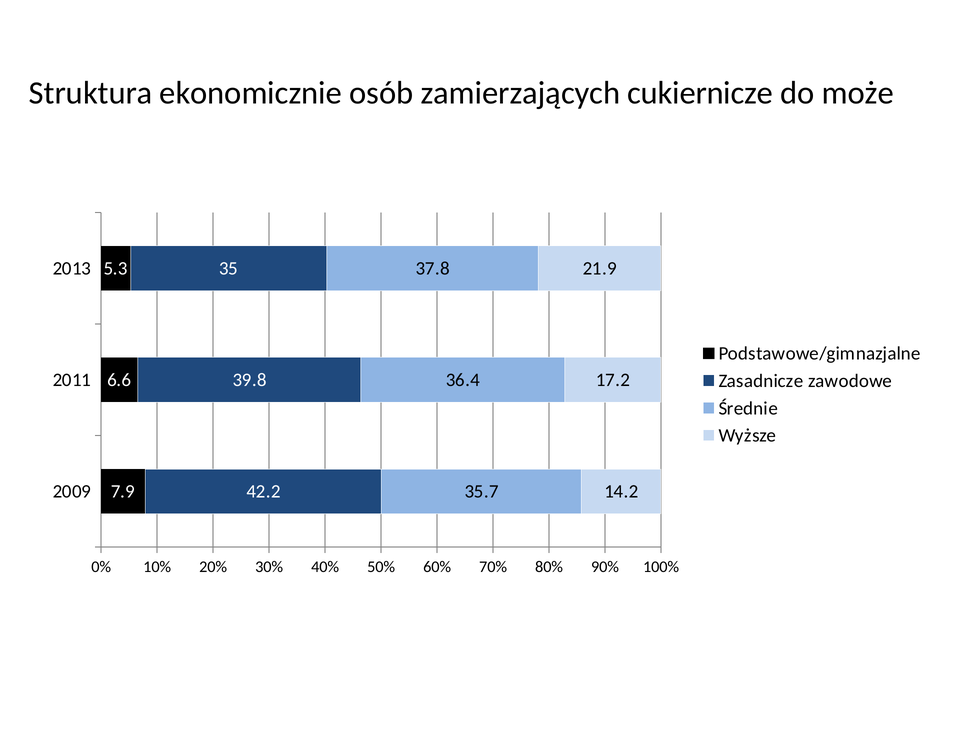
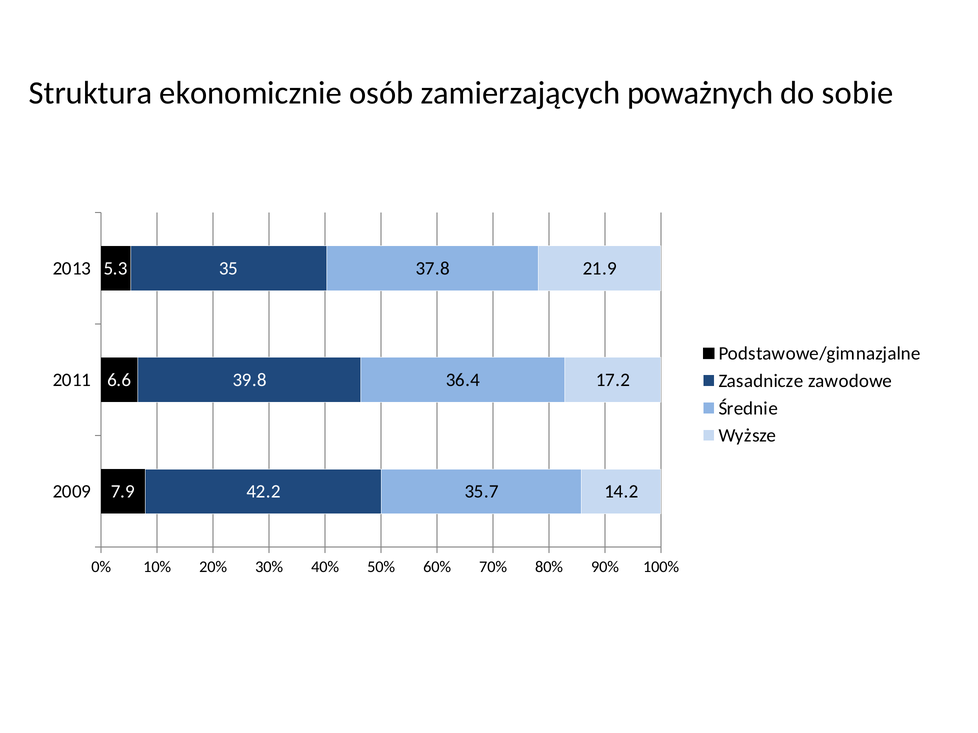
cukiernicze: cukiernicze -> poważnych (700, 93)
może: może -> sobie (858, 93)
